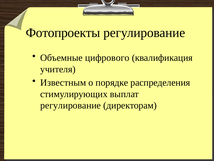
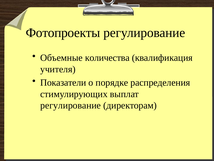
цифрового: цифрового -> количества (107, 58)
Известным: Известным -> Показатели (63, 82)
